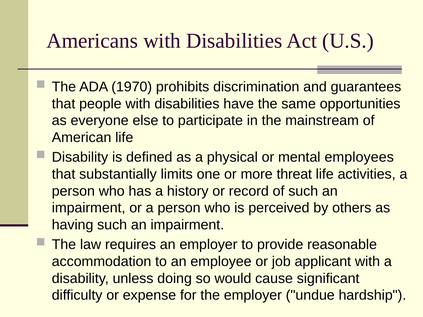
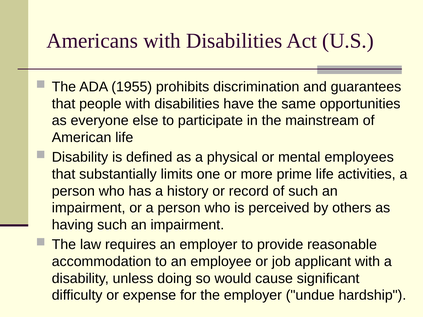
1970: 1970 -> 1955 (132, 87)
threat: threat -> prime (294, 174)
